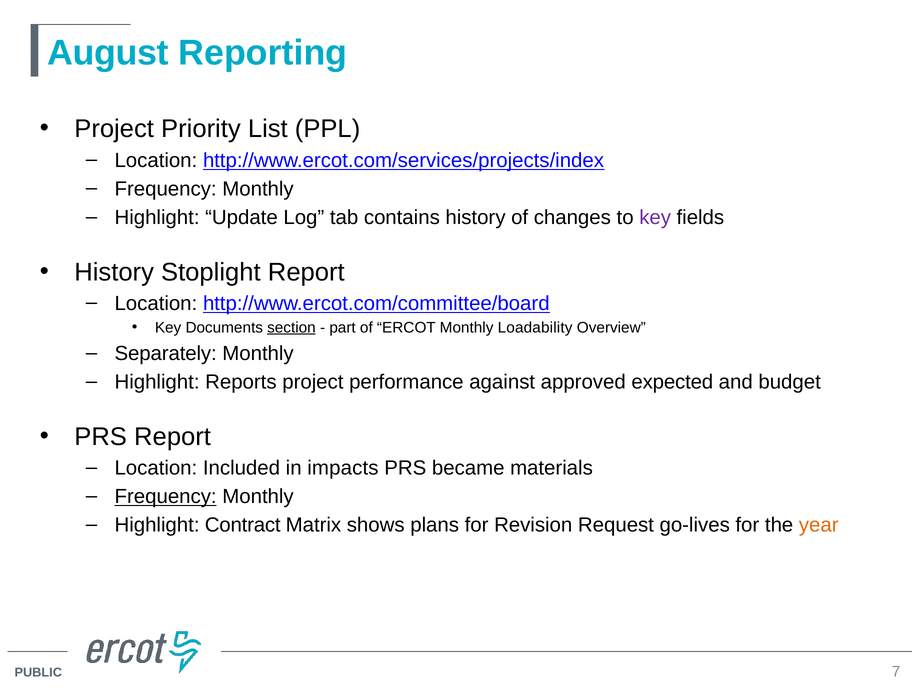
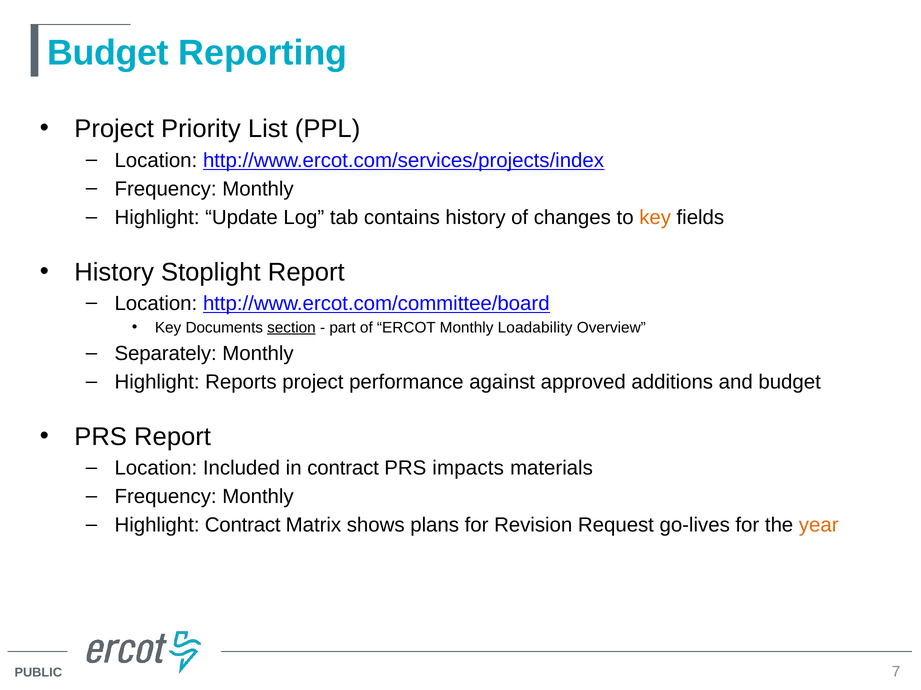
August: August -> Budget (108, 53)
key colour: purple -> orange (655, 218)
expected: expected -> additions (672, 383)
in impacts: impacts -> contract (343, 469)
became: became -> impacts (468, 469)
Frequency underline: present -> none (166, 497)
